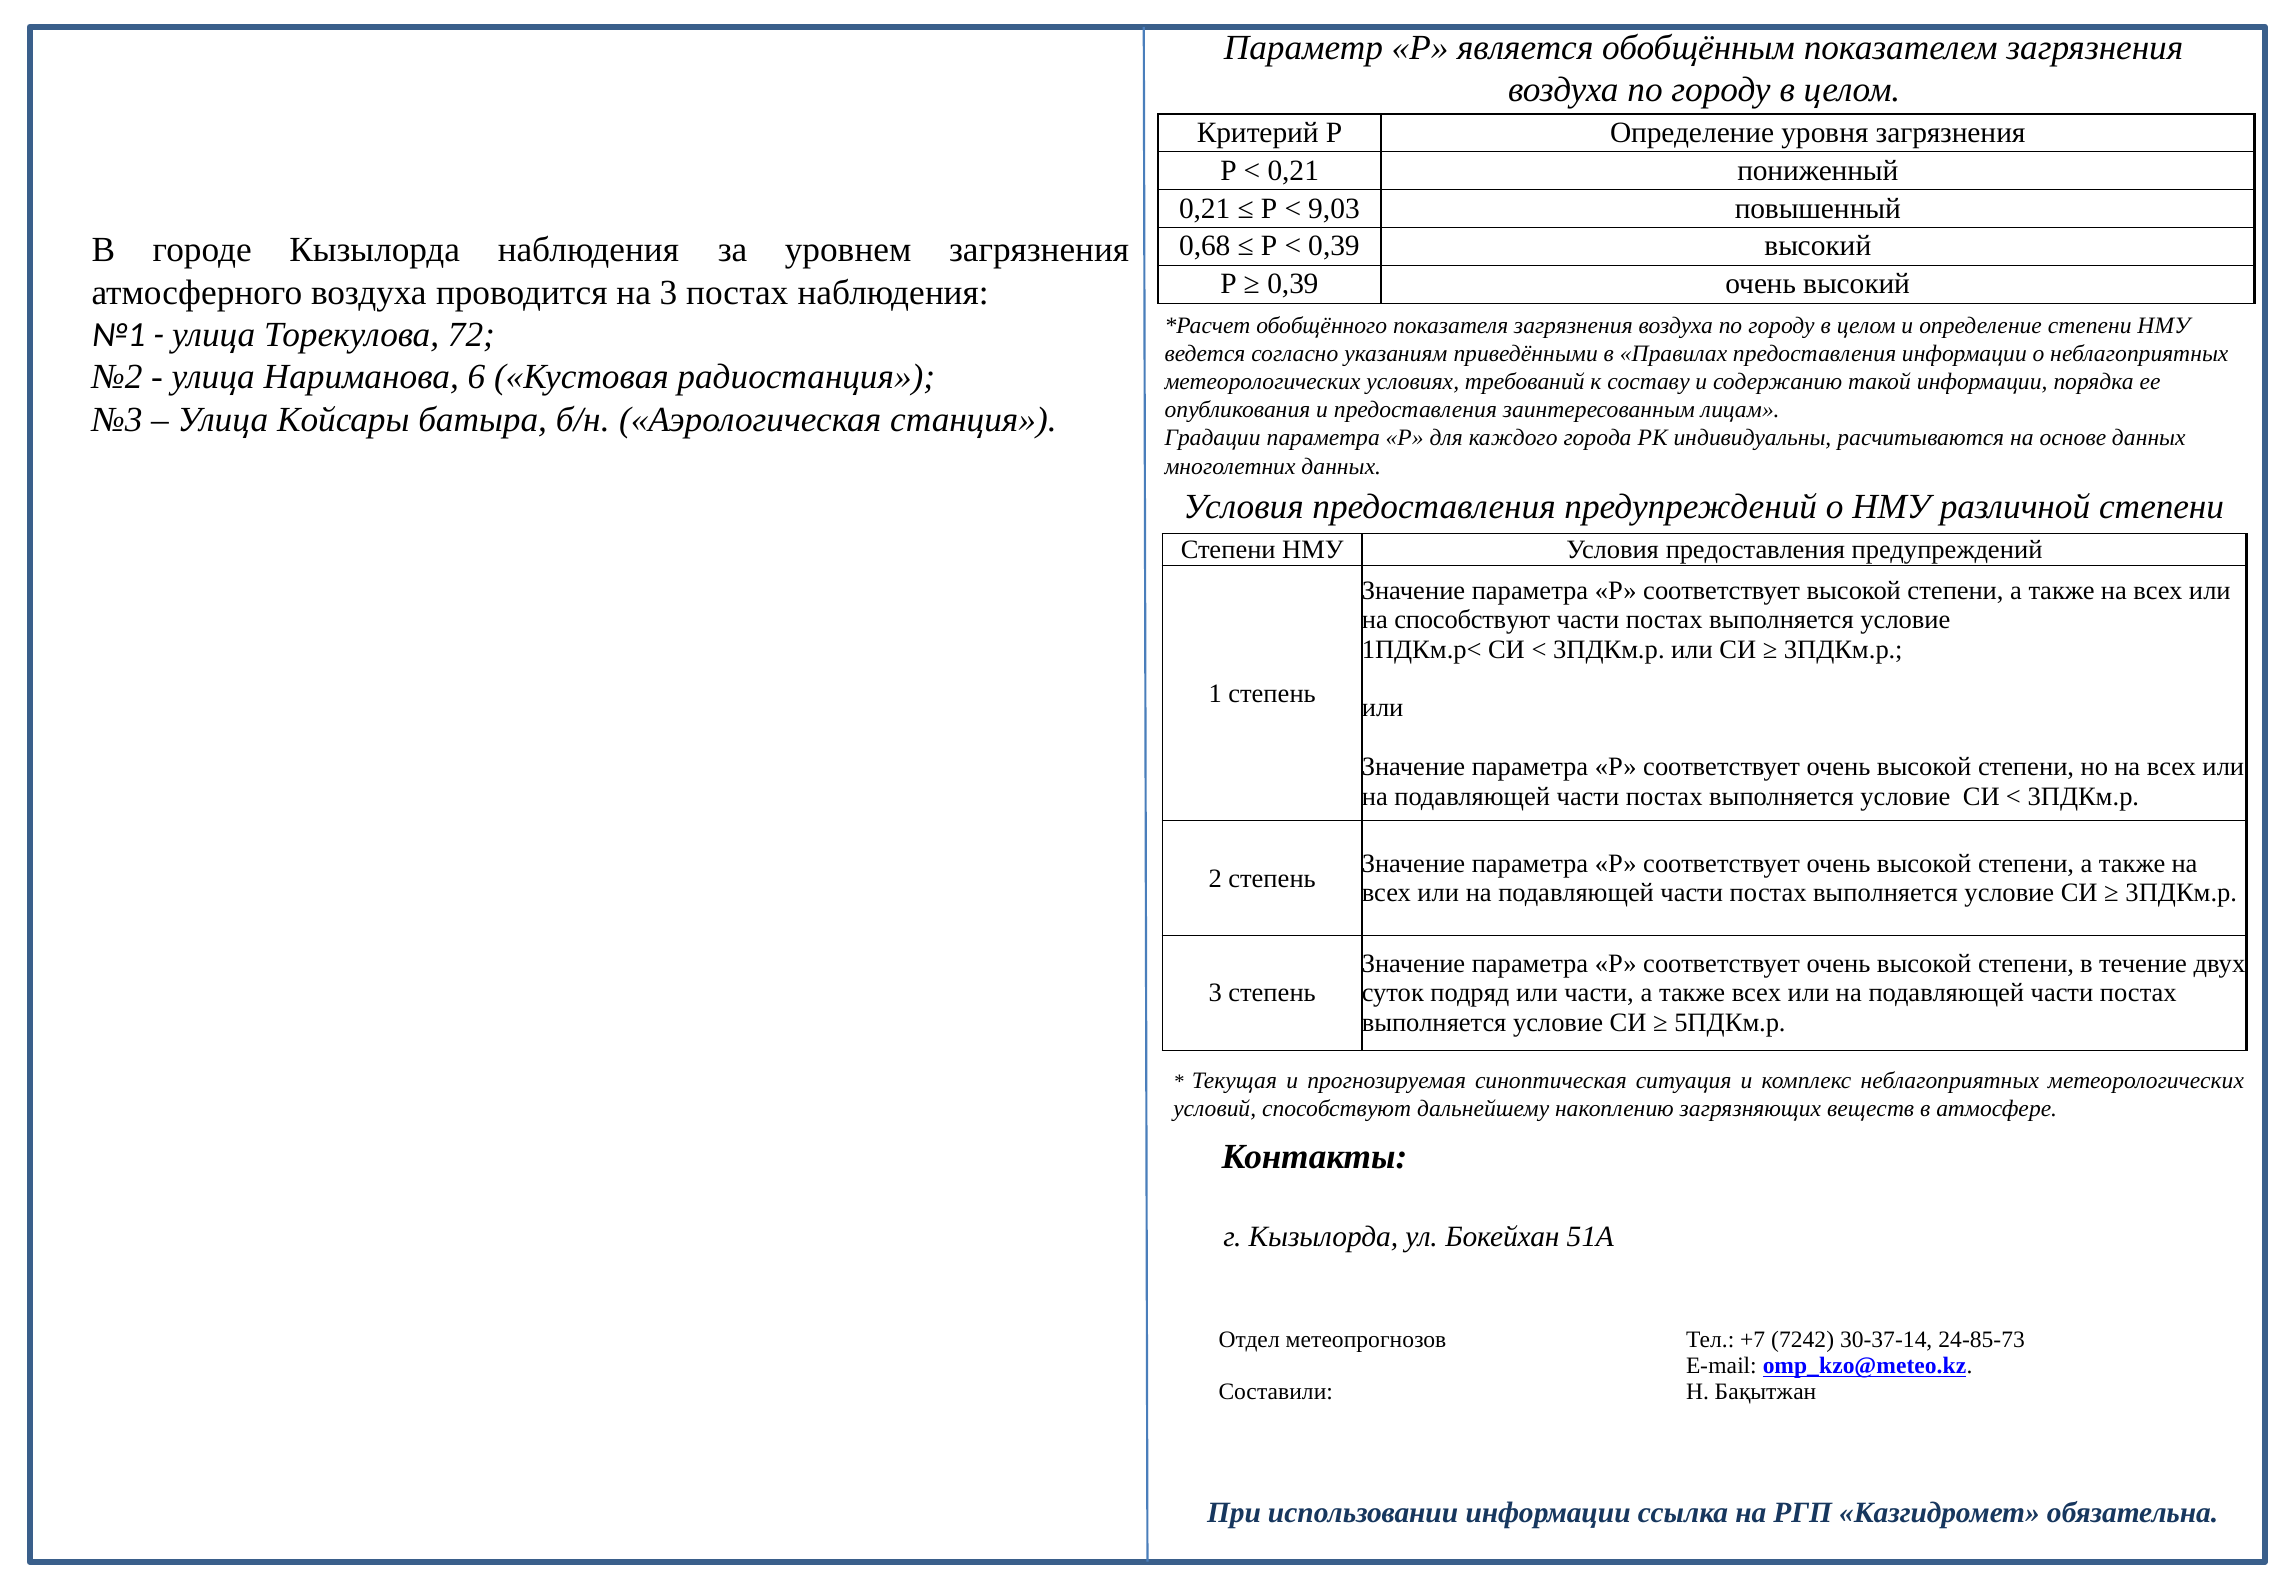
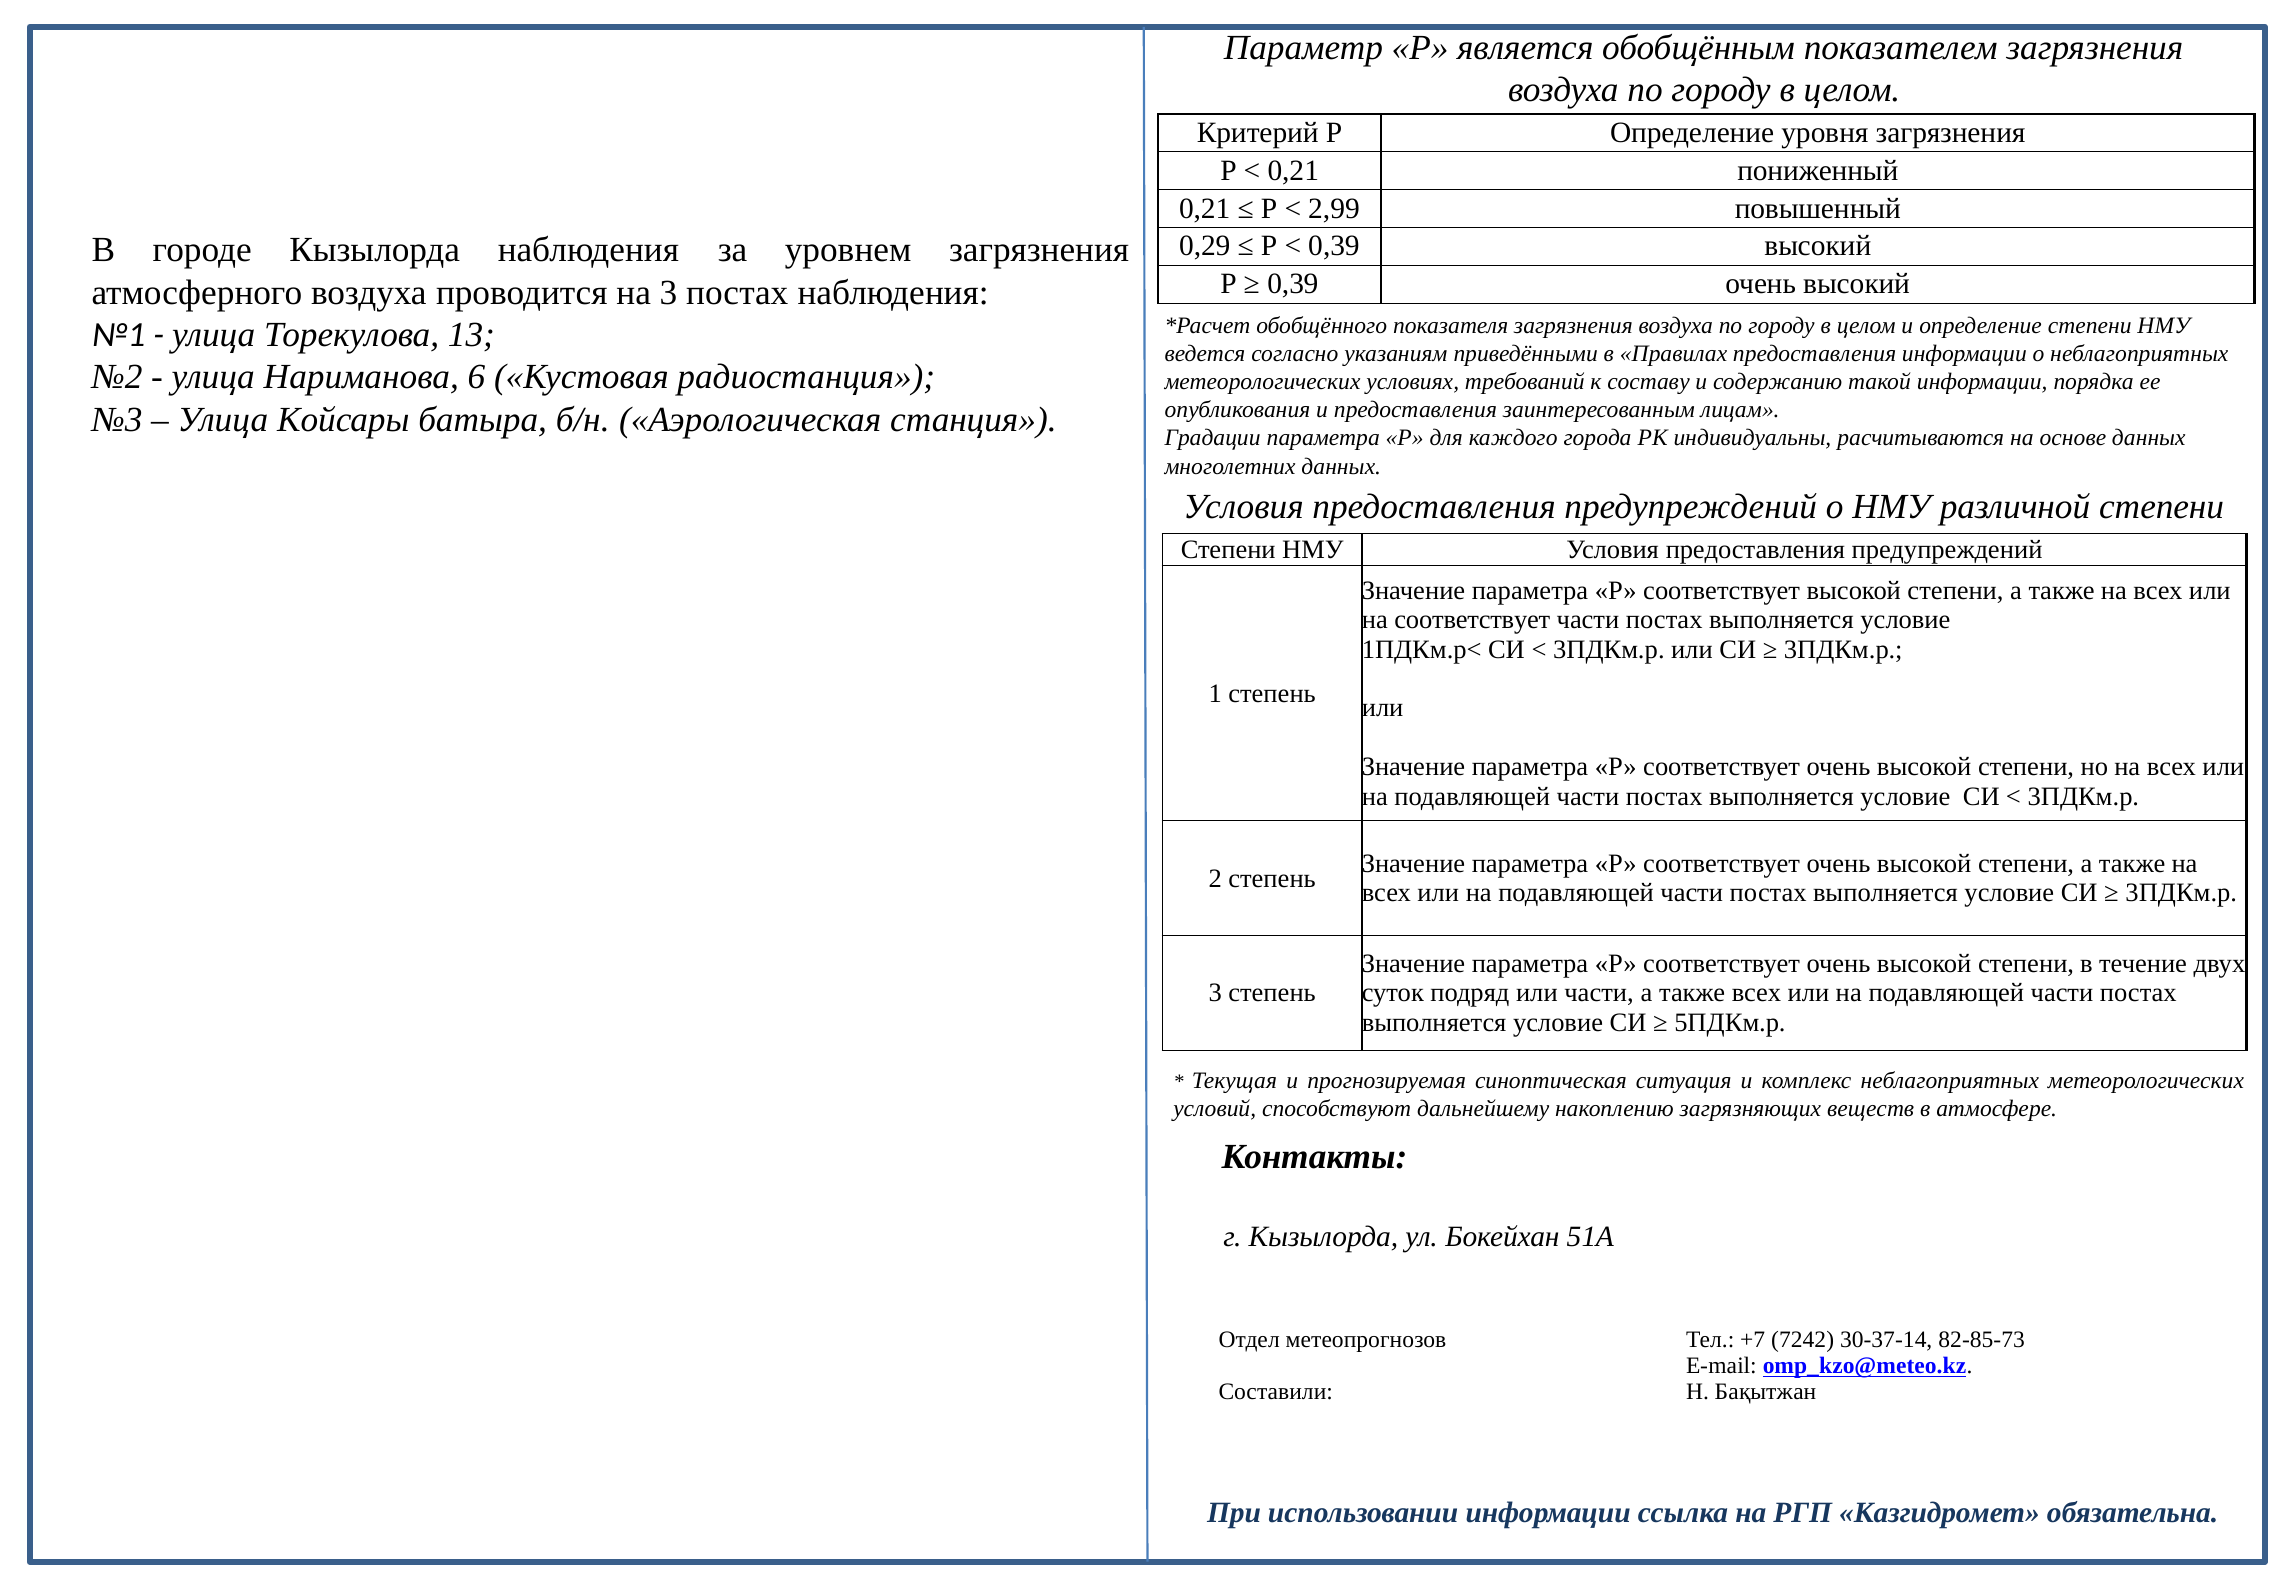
9,03: 9,03 -> 2,99 (1334, 208)
0,68: 0,68 -> 0,29 (1205, 246)
72: 72 -> 13 (471, 335)
на способствуют: способствуют -> соответствует (1472, 620)
24-85-73: 24-85-73 -> 82-85-73 (1982, 1340)
